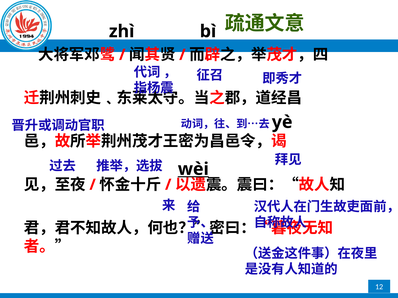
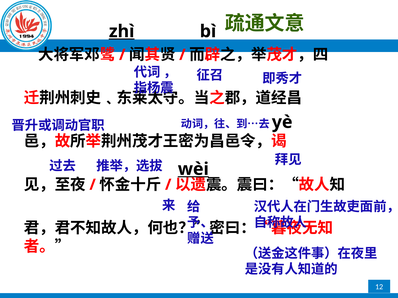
zhì underline: none -> present (122, 31)
